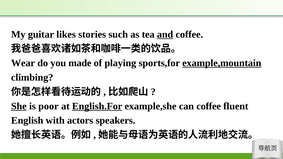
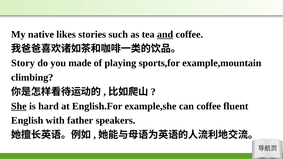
guitar: guitar -> native (41, 34)
Wear: Wear -> Story (23, 63)
example,mountain underline: present -> none (222, 63)
poor: poor -> hard (49, 106)
English.For underline: present -> none (97, 106)
actors: actors -> father (80, 121)
